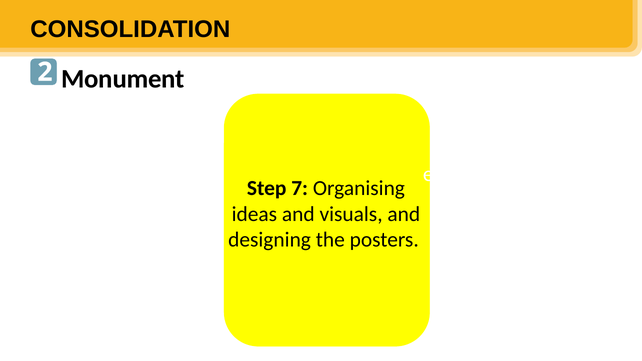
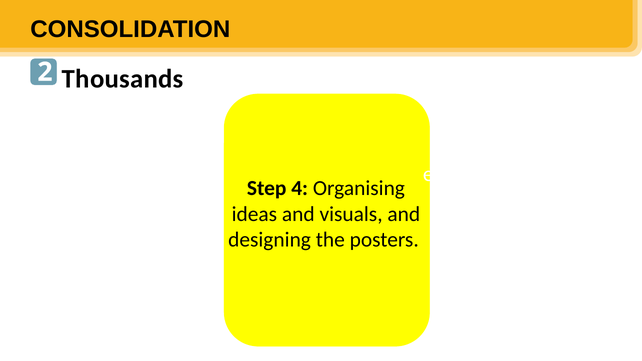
Monument: Monument -> Thousands (123, 79)
7: 7 -> 4 (300, 188)
